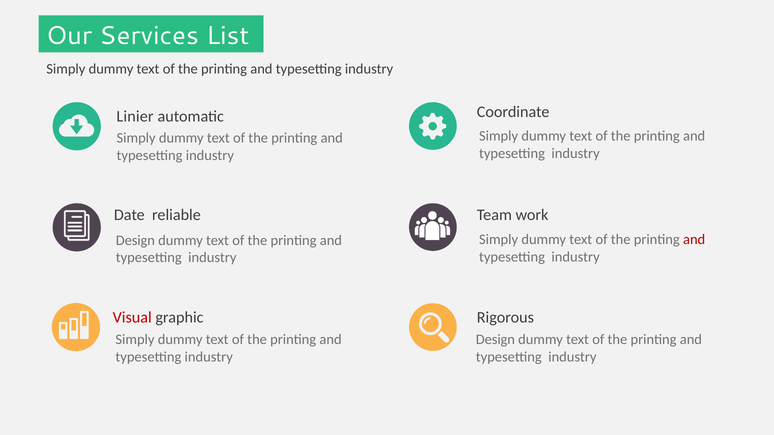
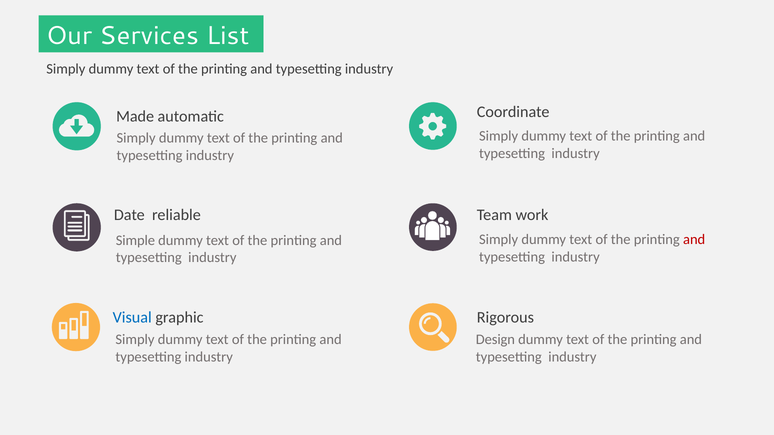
Linier: Linier -> Made (135, 116)
Design: Design -> Simple (135, 240)
Visual colour: red -> blue (132, 318)
